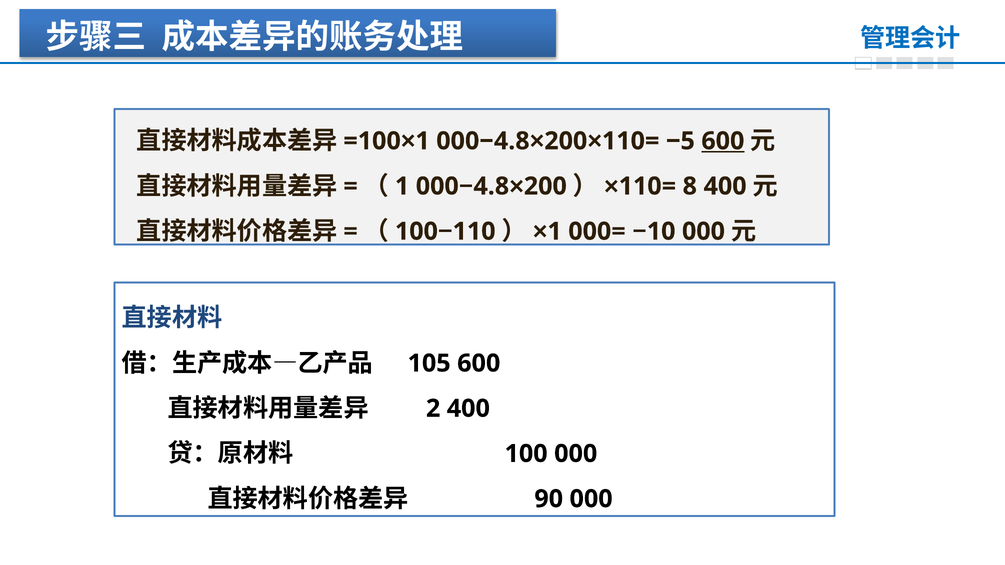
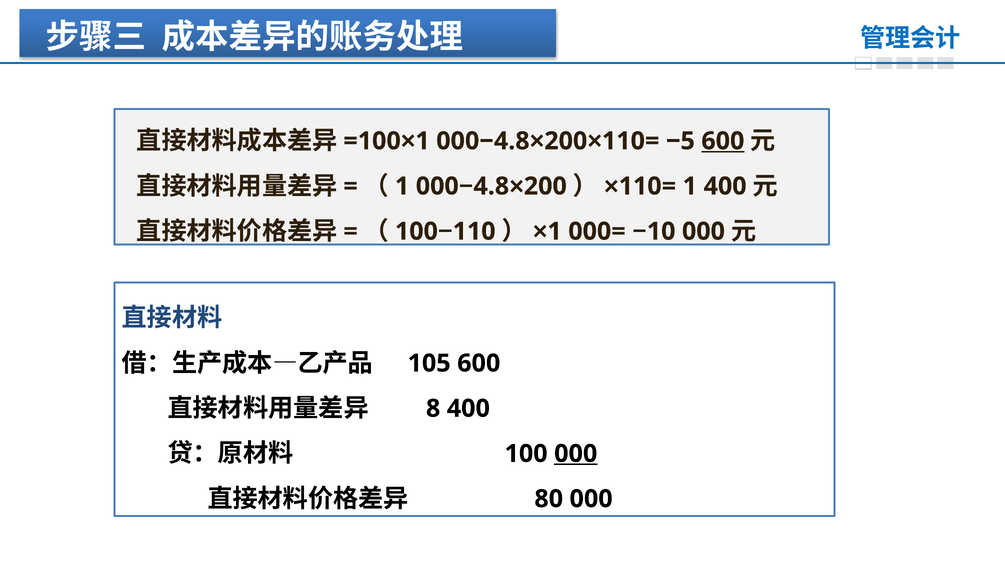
8: 8 -> 1 (690, 186)
2: 2 -> 8 (433, 409)
000 underline: none -> present (576, 454)
90: 90 -> 80 (549, 499)
